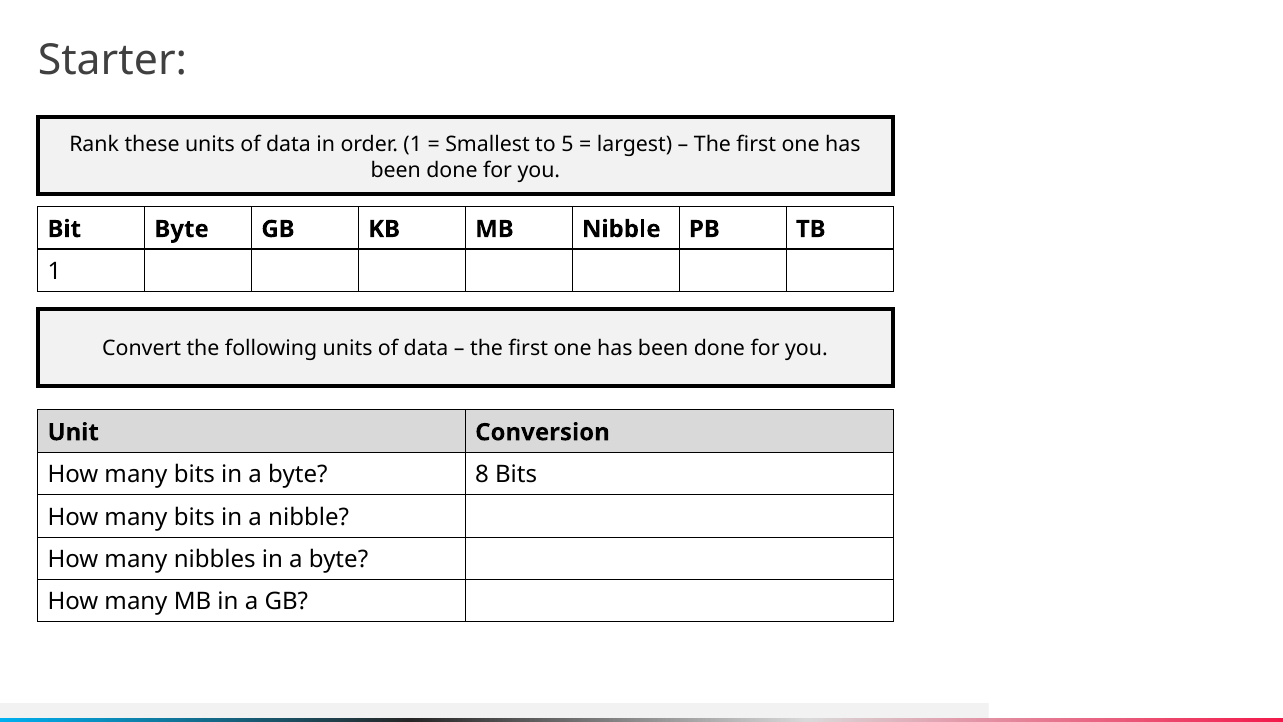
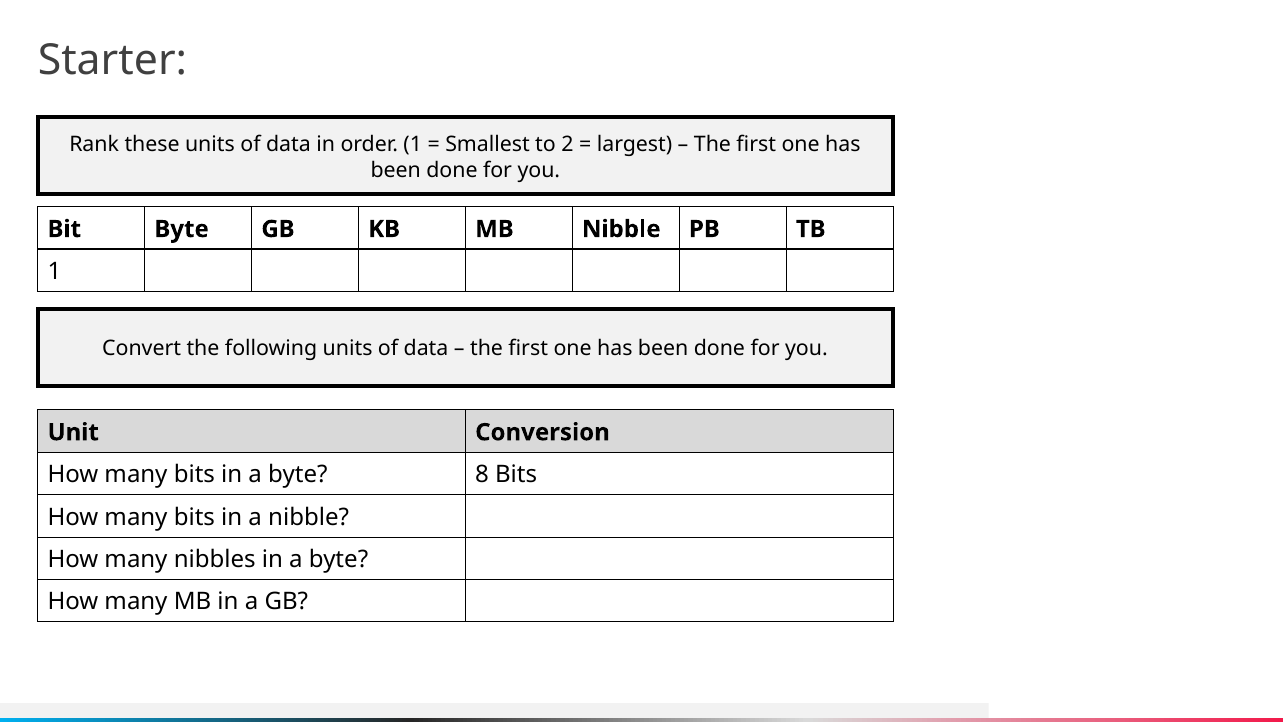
5: 5 -> 2 (567, 144)
